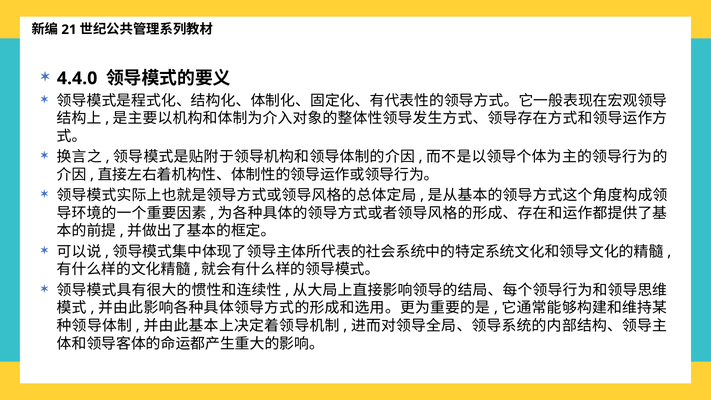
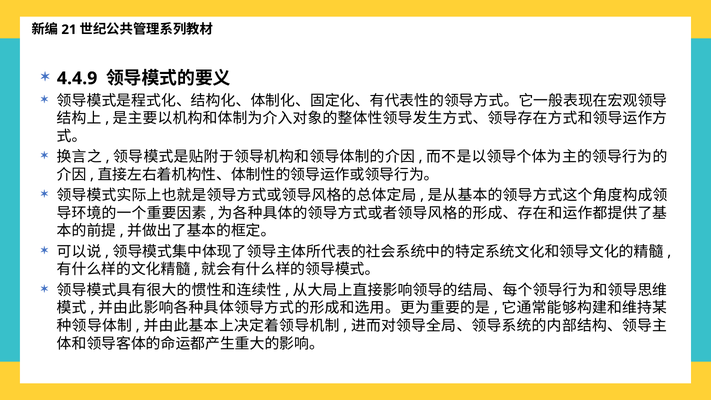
4.4.0: 4.4.0 -> 4.4.9 (77, 78)
